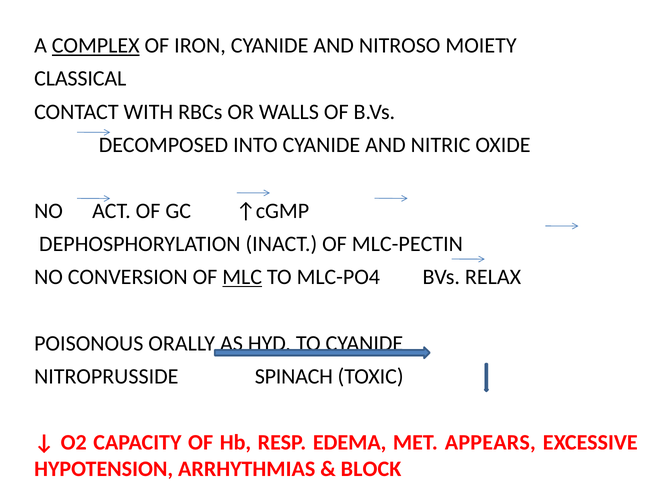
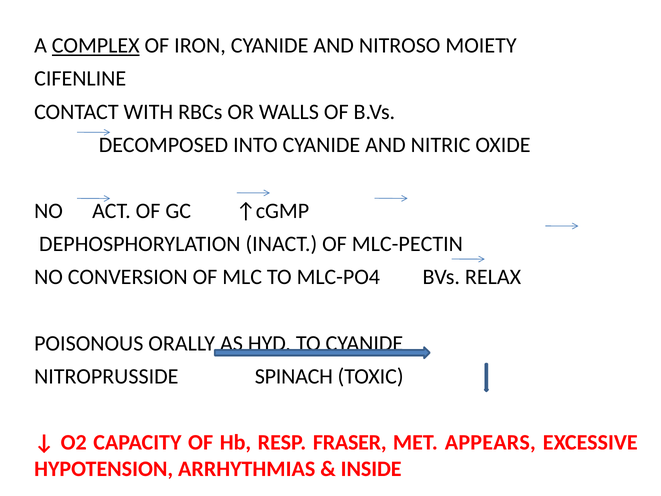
CLASSICAL: CLASSICAL -> CIFENLINE (80, 79)
MLC underline: present -> none (242, 277)
EDEMA: EDEMA -> FRASER (350, 442)
BLOCK: BLOCK -> INSIDE (371, 469)
